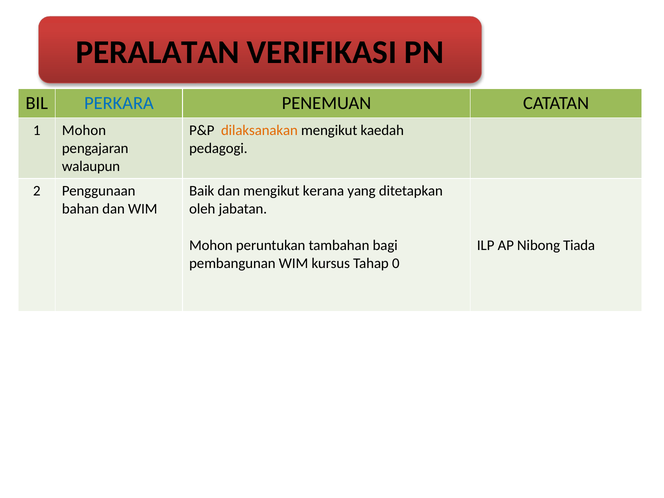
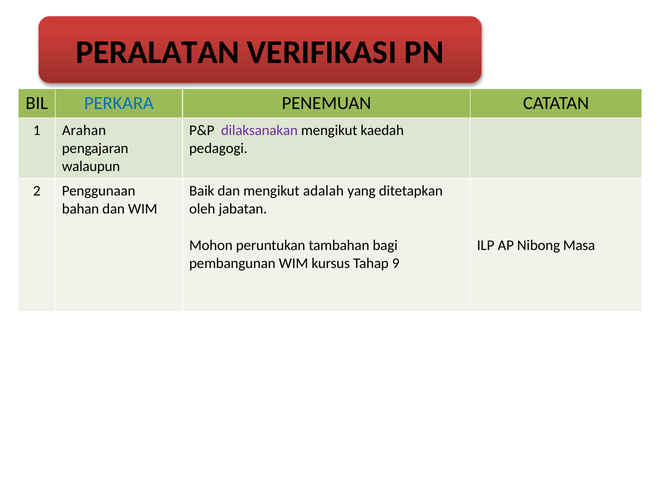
1 Mohon: Mohon -> Arahan (84, 130)
dilaksanakan colour: orange -> purple (259, 130)
kerana: kerana -> adalah (323, 191)
Tiada: Tiada -> Masa (579, 245)
0: 0 -> 9 (396, 263)
